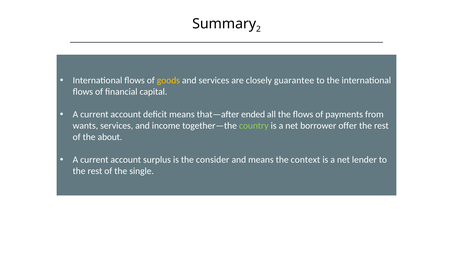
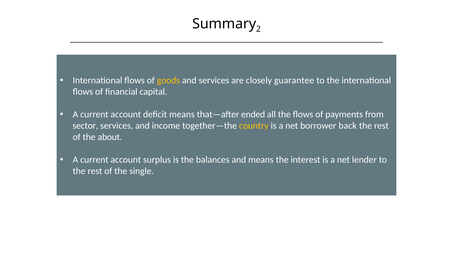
wants: wants -> sector (85, 126)
country colour: light green -> yellow (254, 126)
offer: offer -> back (348, 126)
consider: consider -> balances (213, 160)
context: context -> interest (306, 160)
